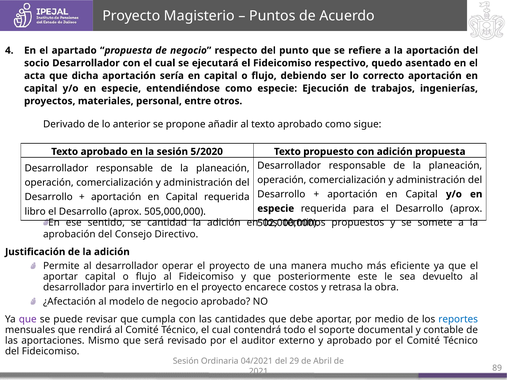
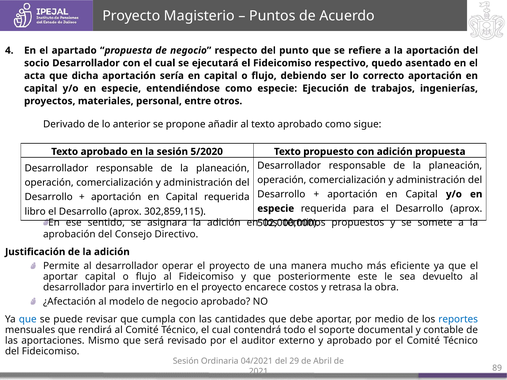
505,000,000: 505,000,000 -> 302,859,115 (175, 212)
cantidad: cantidad -> asignara (167, 223)
que colour: purple -> blue (28, 319)
